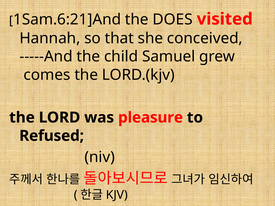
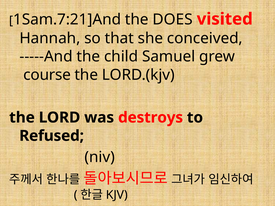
1Sam.6:21]And: 1Sam.6:21]And -> 1Sam.7:21]And (67, 20)
comes: comes -> course (47, 75)
pleasure: pleasure -> destroys (151, 118)
